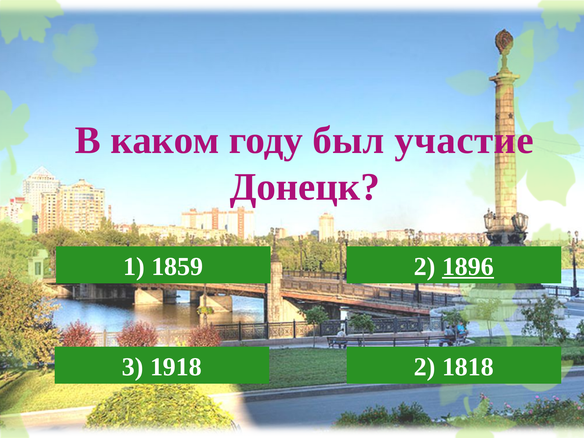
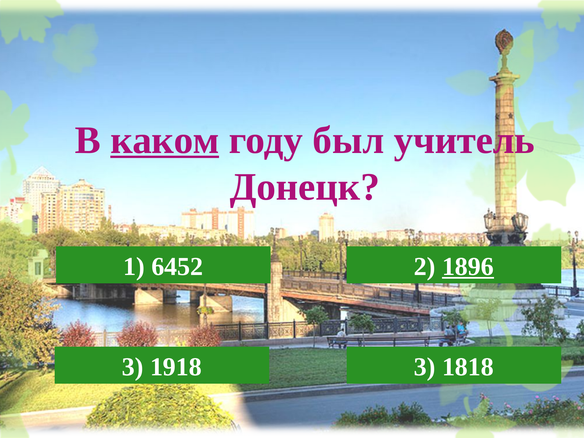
каком underline: none -> present (165, 140)
участие: участие -> учитель (464, 140)
1859: 1859 -> 6452 (177, 267)
1918 2: 2 -> 3 (425, 367)
